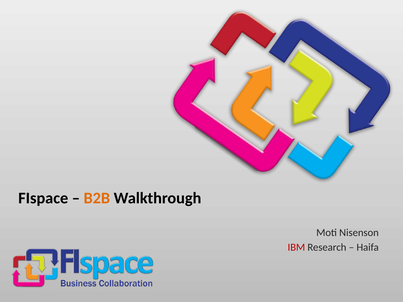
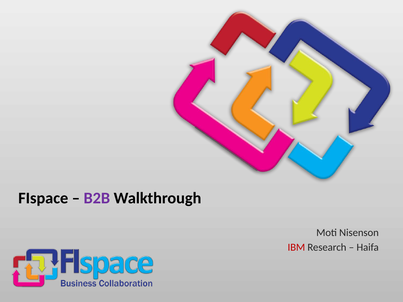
B2B colour: orange -> purple (97, 198)
